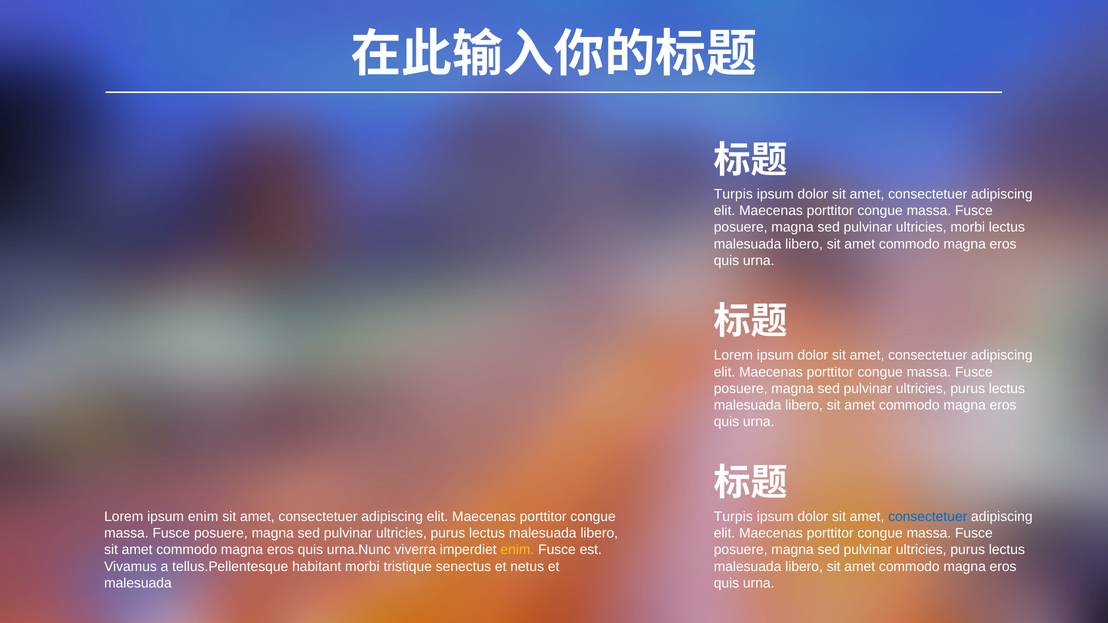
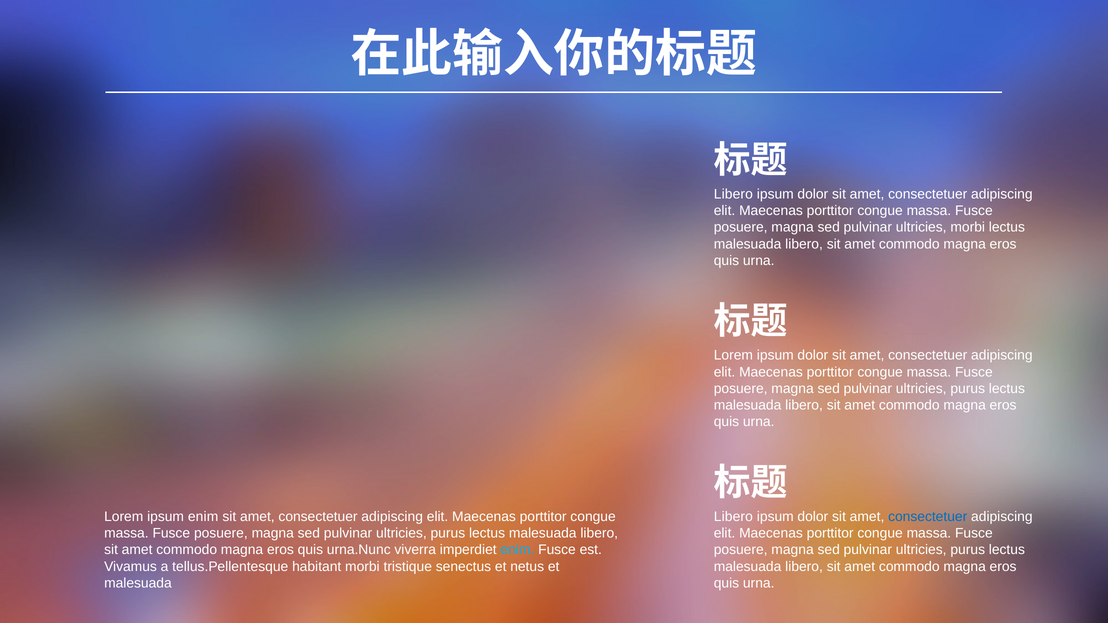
Turpis: Turpis -> Libero (733, 194)
Turpis: Turpis -> Libero (733, 517)
enim colour: yellow -> light blue (517, 550)
